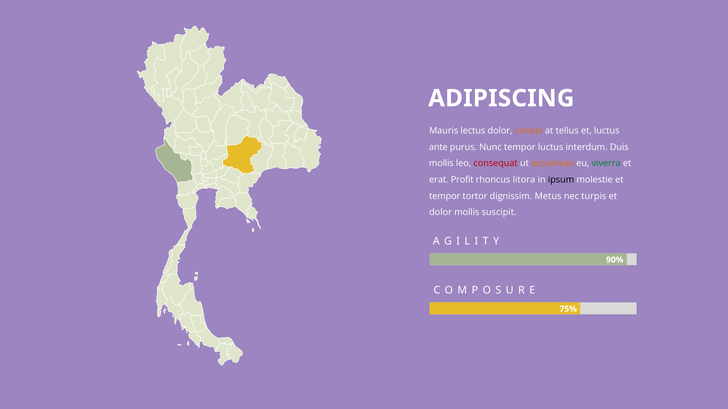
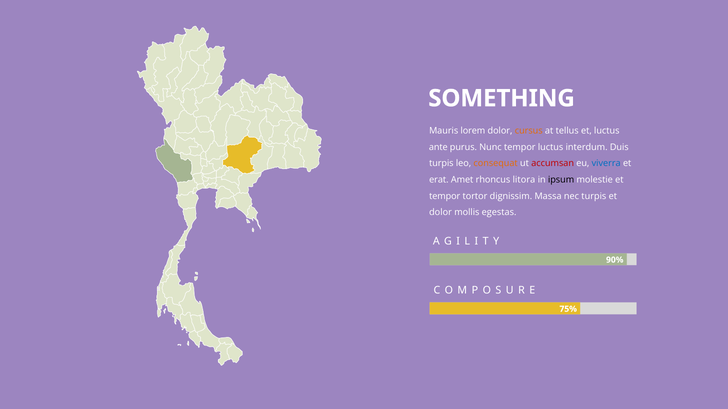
ADIPISCING: ADIPISCING -> SOMETHING (501, 98)
lectus: lectus -> lorem (473, 131)
mollis: mollis -> turpis (441, 164)
consequat colour: red -> orange (496, 164)
accumsan colour: orange -> red (553, 164)
viverra colour: green -> blue (606, 164)
Profit: Profit -> Amet (462, 180)
Metus: Metus -> Massa (548, 196)
suscipit: suscipit -> egestas (499, 213)
